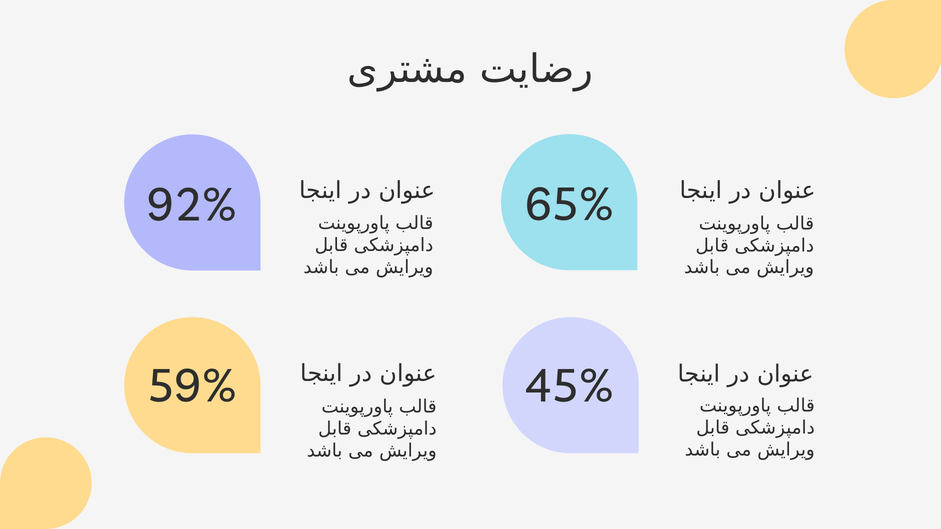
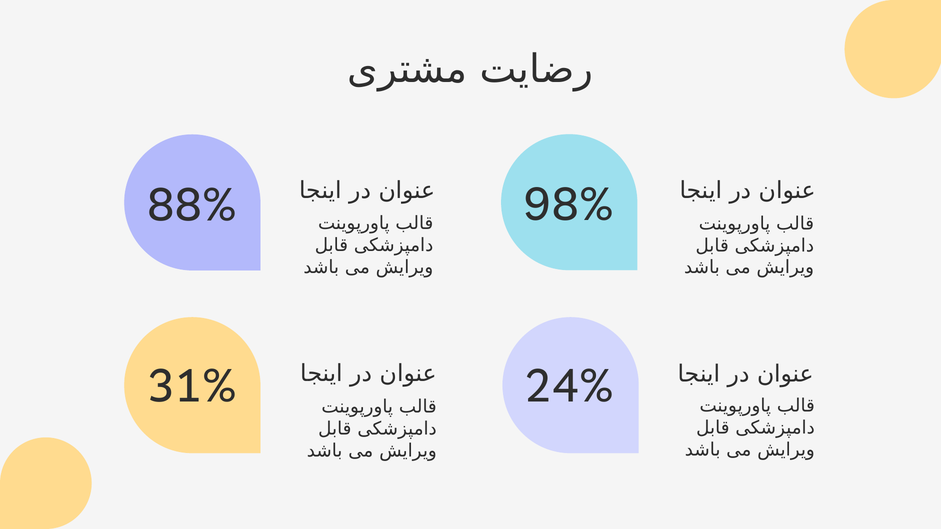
65%: 65% -> 98% (569, 205)
92%: 92% -> 88% (192, 206)
59%: 59% -> 31% (192, 387)
45%: 45% -> 24% (569, 387)
